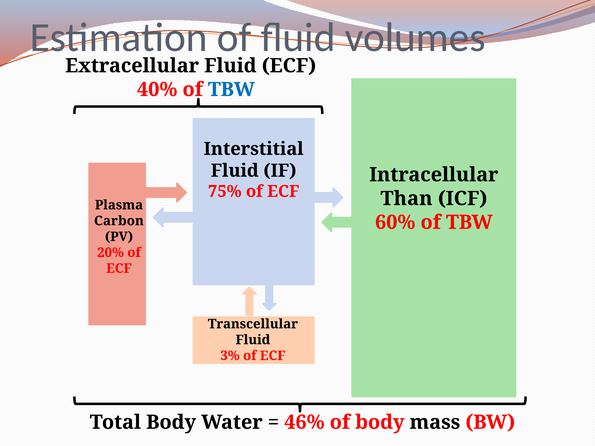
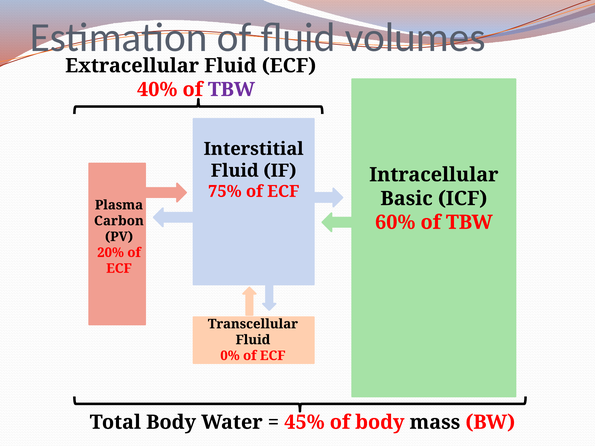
TBW colour: blue -> purple (231, 90)
Than: Than -> Basic (407, 199)
3%: 3% -> 0% (230, 356)
46%: 46% -> 45% (304, 422)
